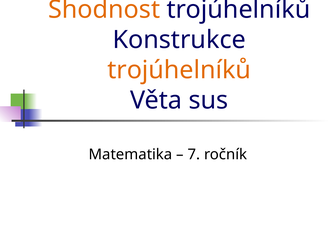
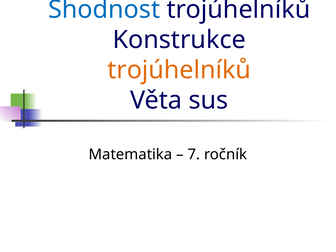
Shodnost colour: orange -> blue (104, 10)
